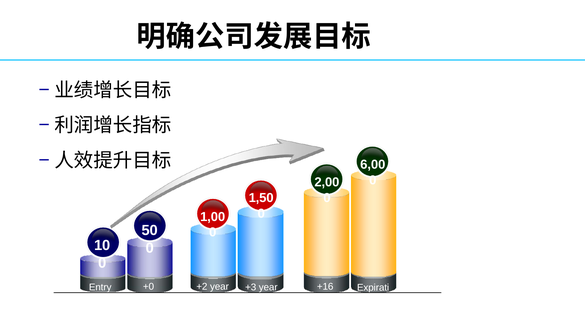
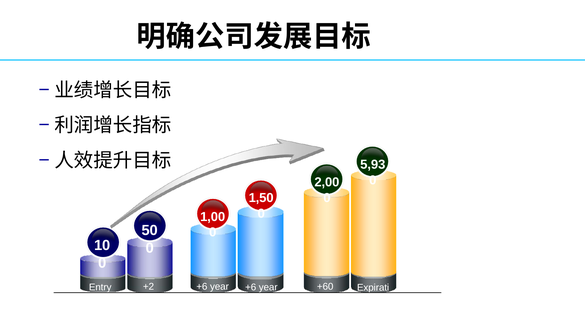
6,00: 6,00 -> 5,93 (373, 165)
+0: +0 -> +2 (149, 287)
+2: +2 -> +6 (202, 287)
year +3: +3 -> +6 (251, 287)
+16: +16 -> +60 (325, 287)
